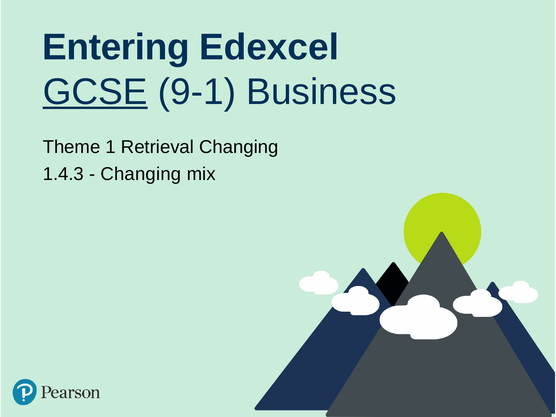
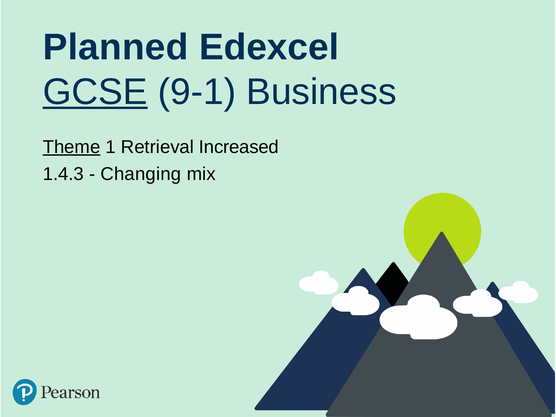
Entering: Entering -> Planned (116, 47)
Theme underline: none -> present (72, 147)
Retrieval Changing: Changing -> Increased (239, 147)
